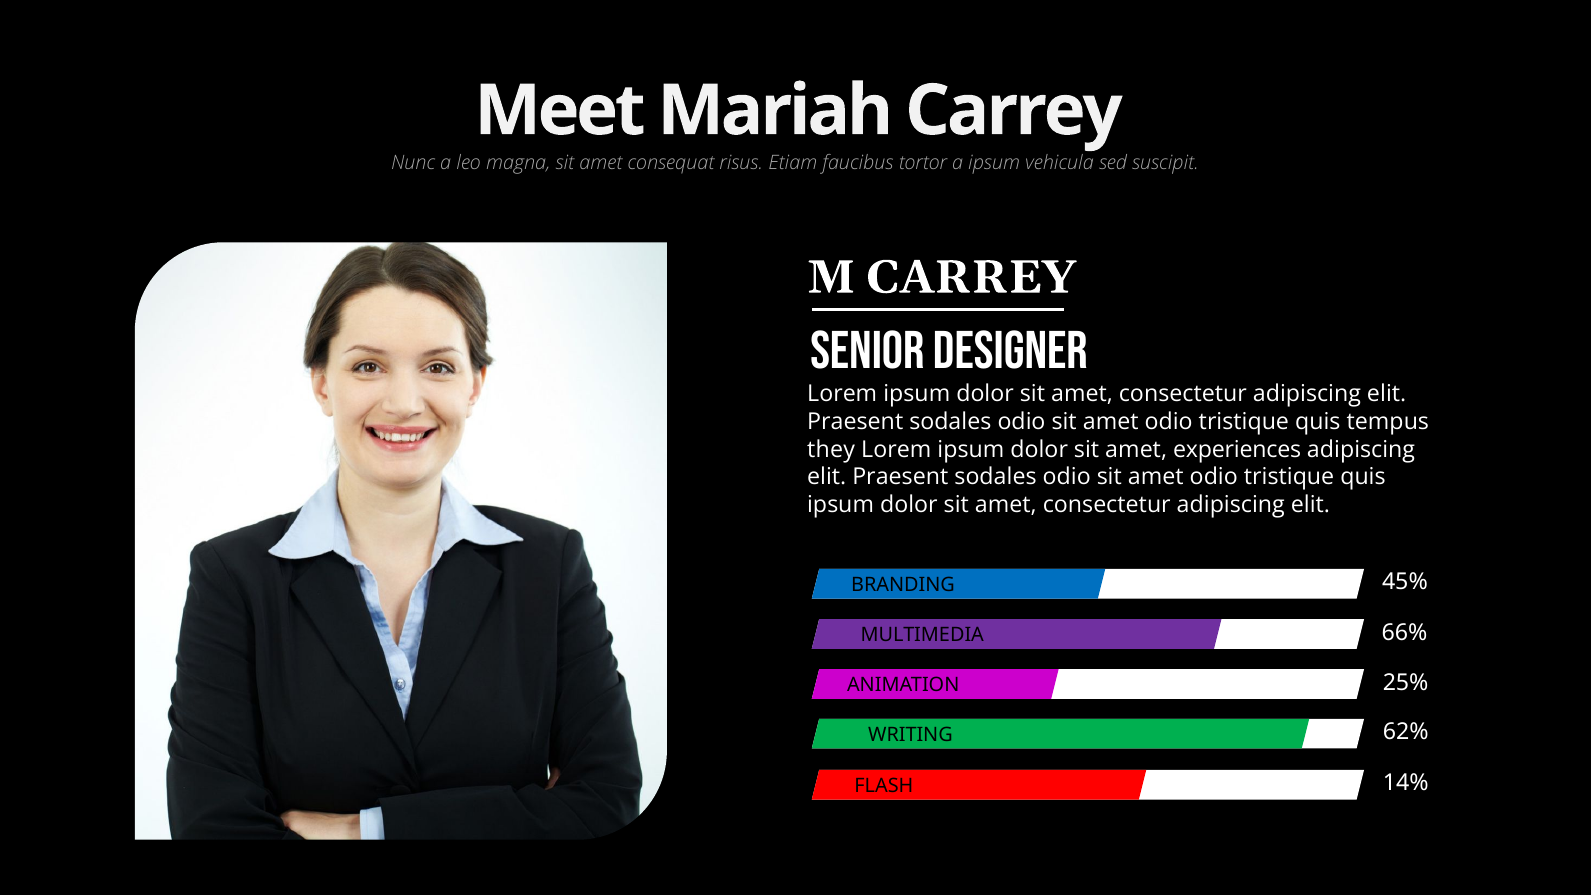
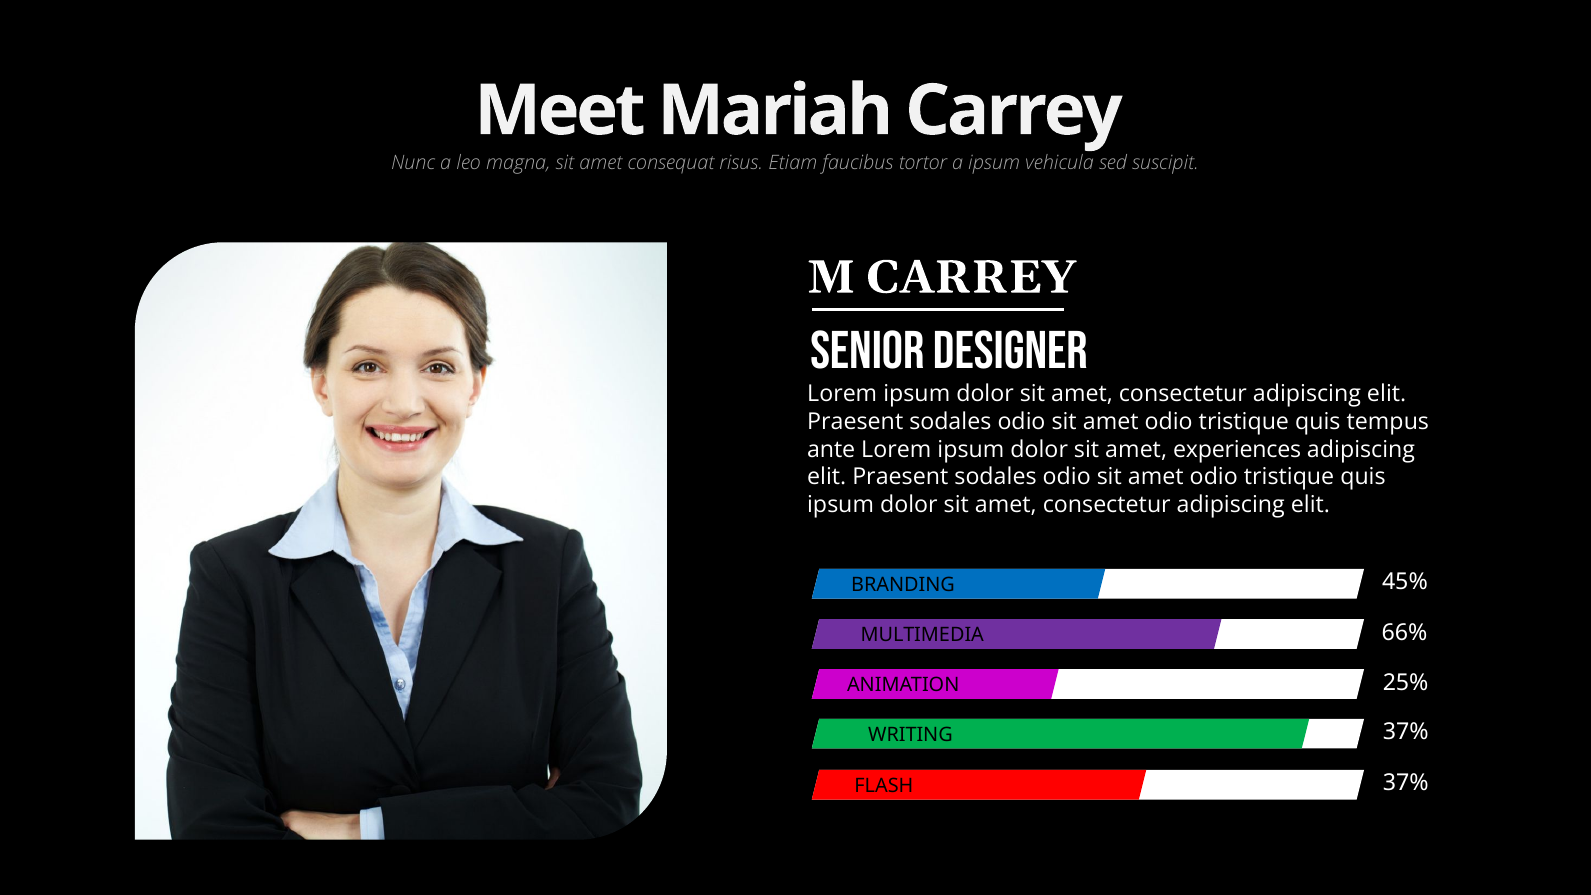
they: they -> ante (831, 449)
WRITING 62%: 62% -> 37% (1406, 732)
FLASH 14%: 14% -> 37% (1406, 783)
